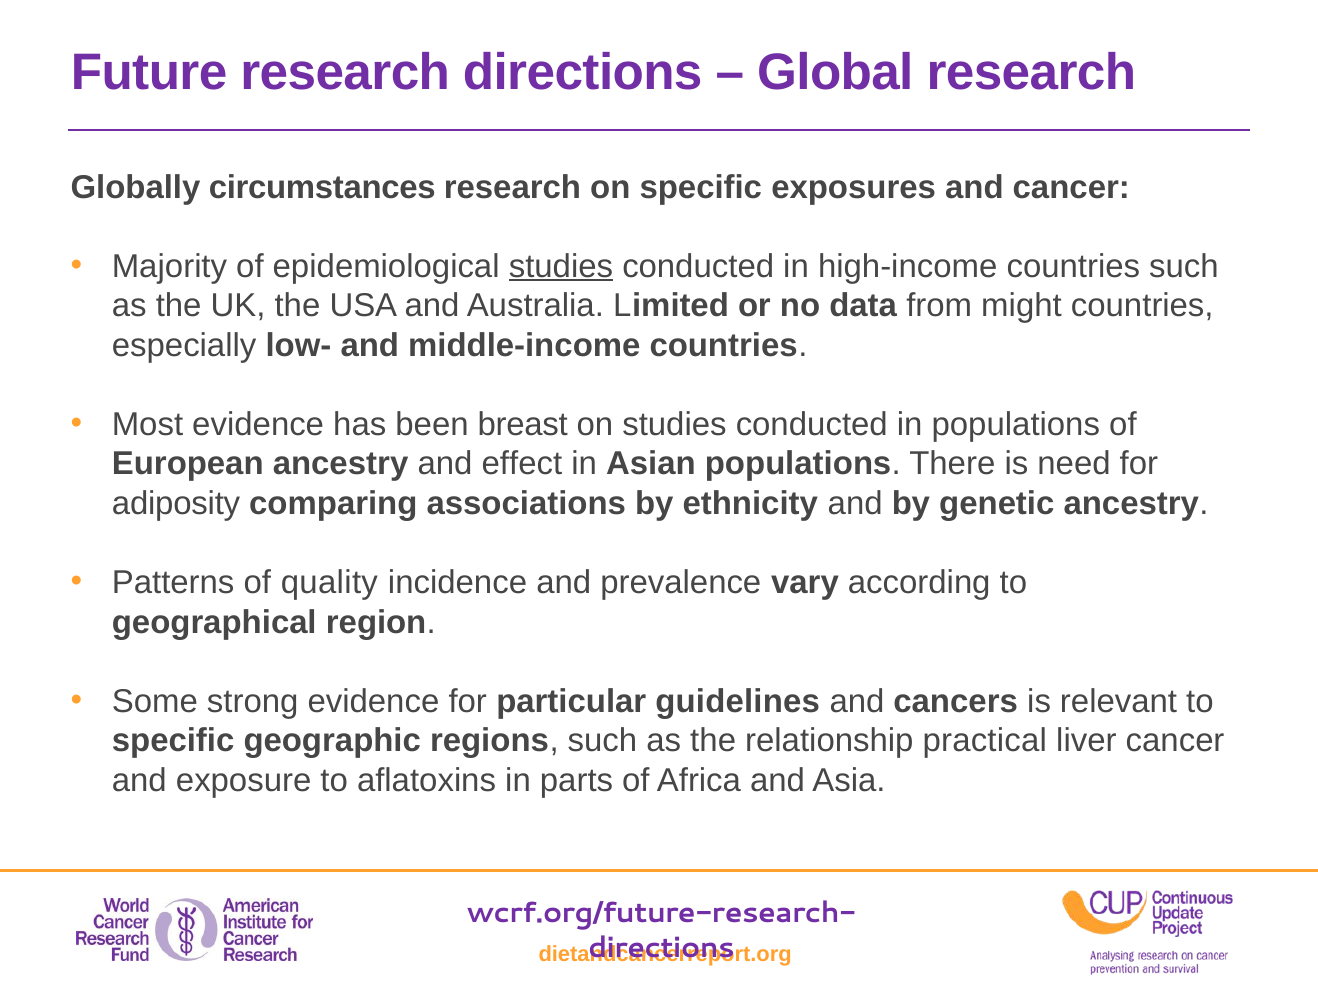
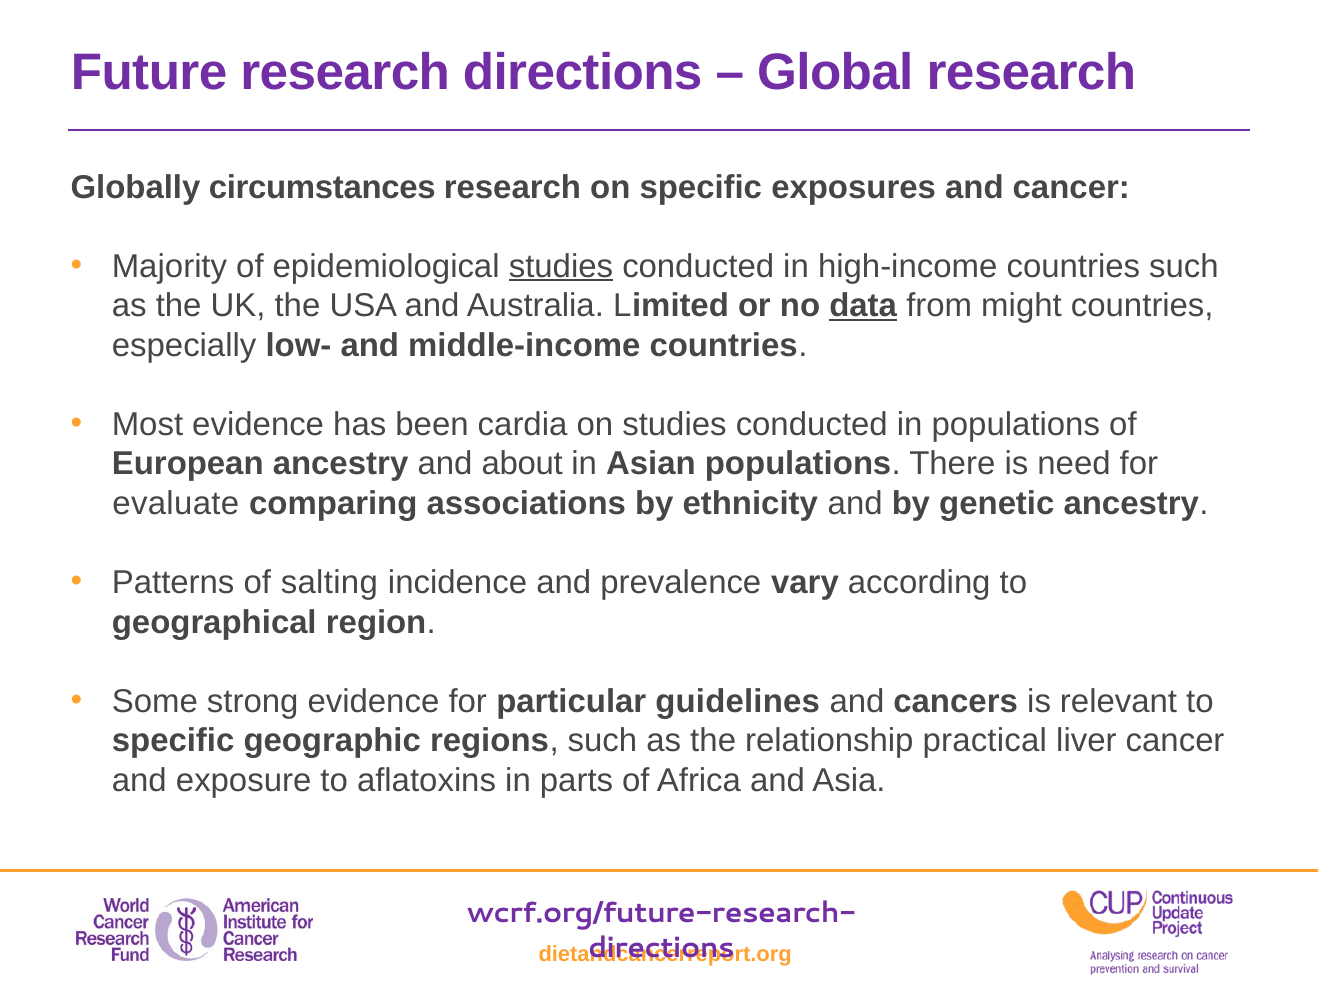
data underline: none -> present (863, 306)
breast: breast -> cardia (523, 424)
effect: effect -> about (522, 464)
adiposity: adiposity -> evaluate (176, 503)
quality: quality -> salting (329, 582)
